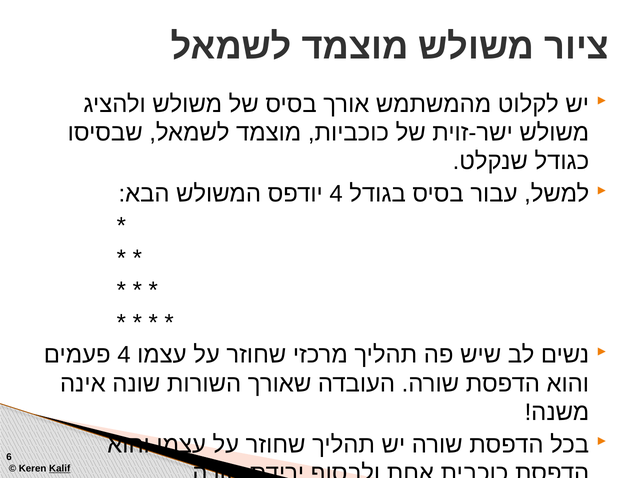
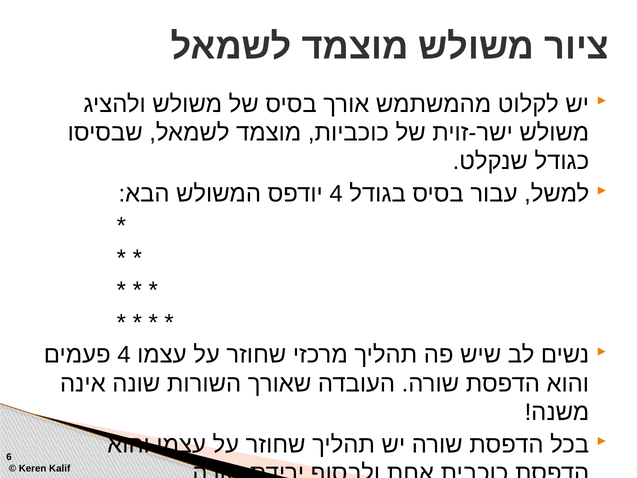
Kalif underline: present -> none (60, 468)
